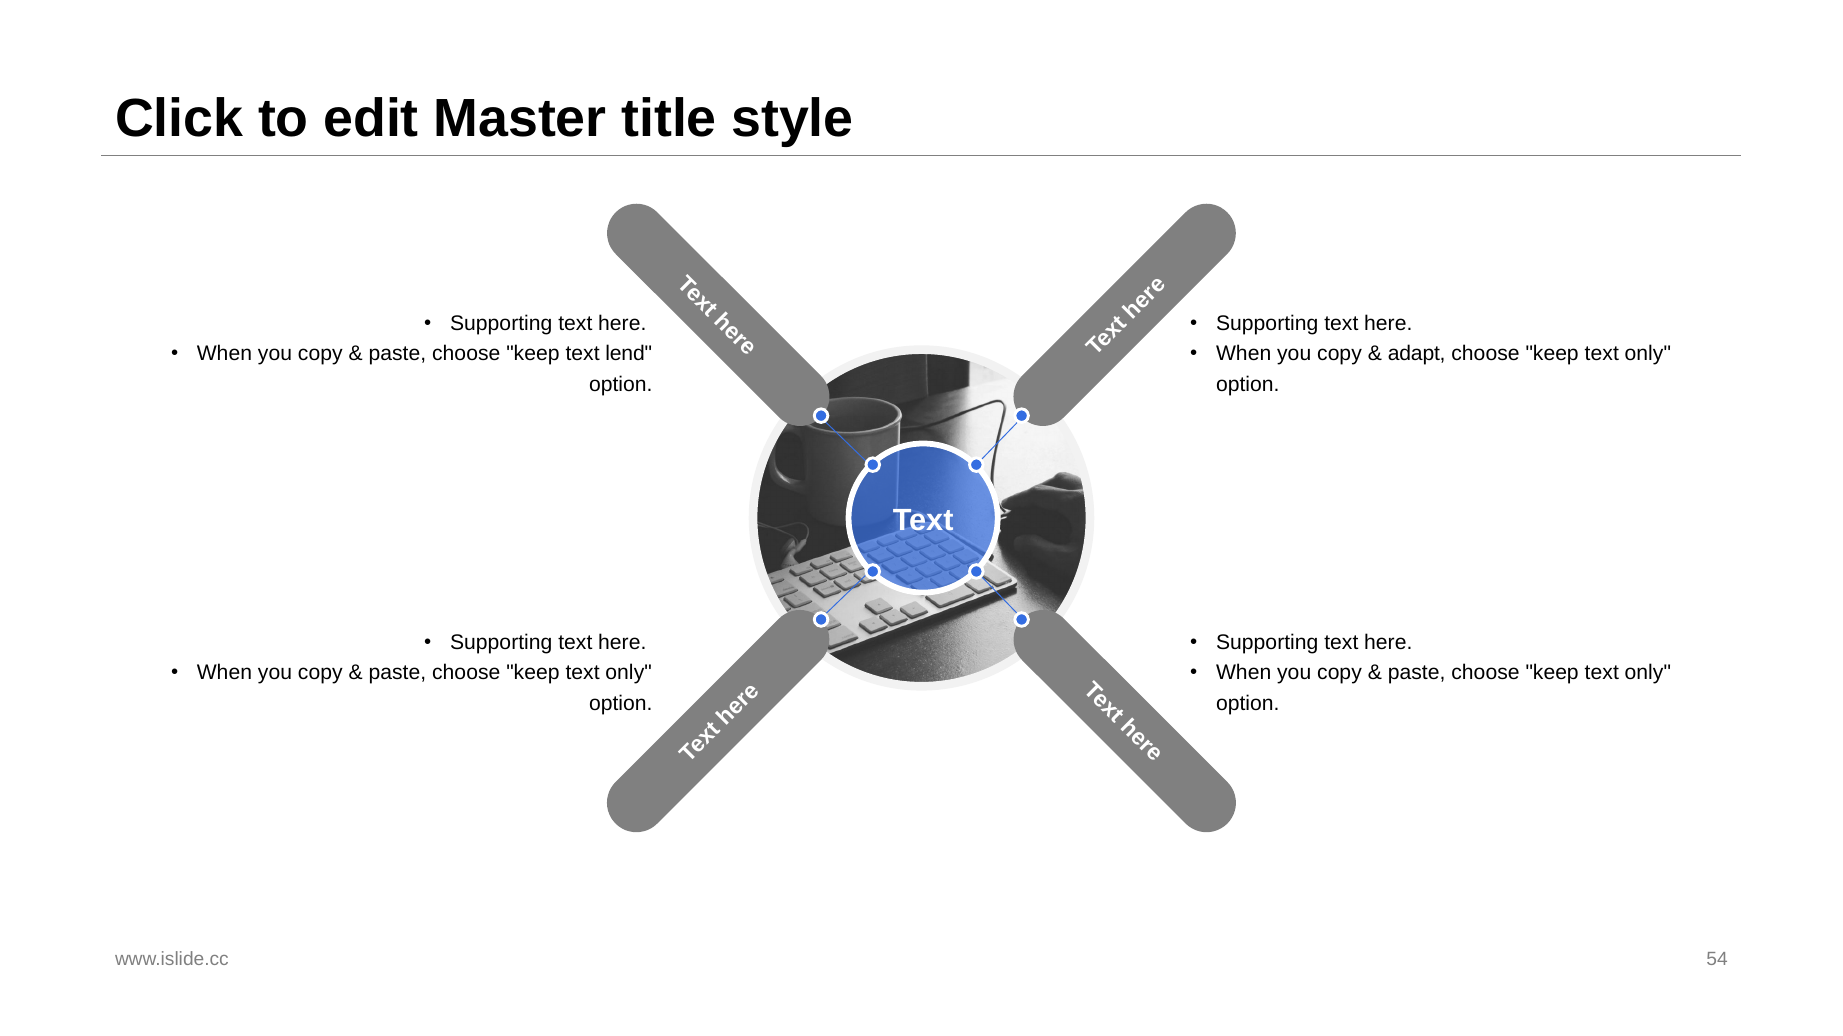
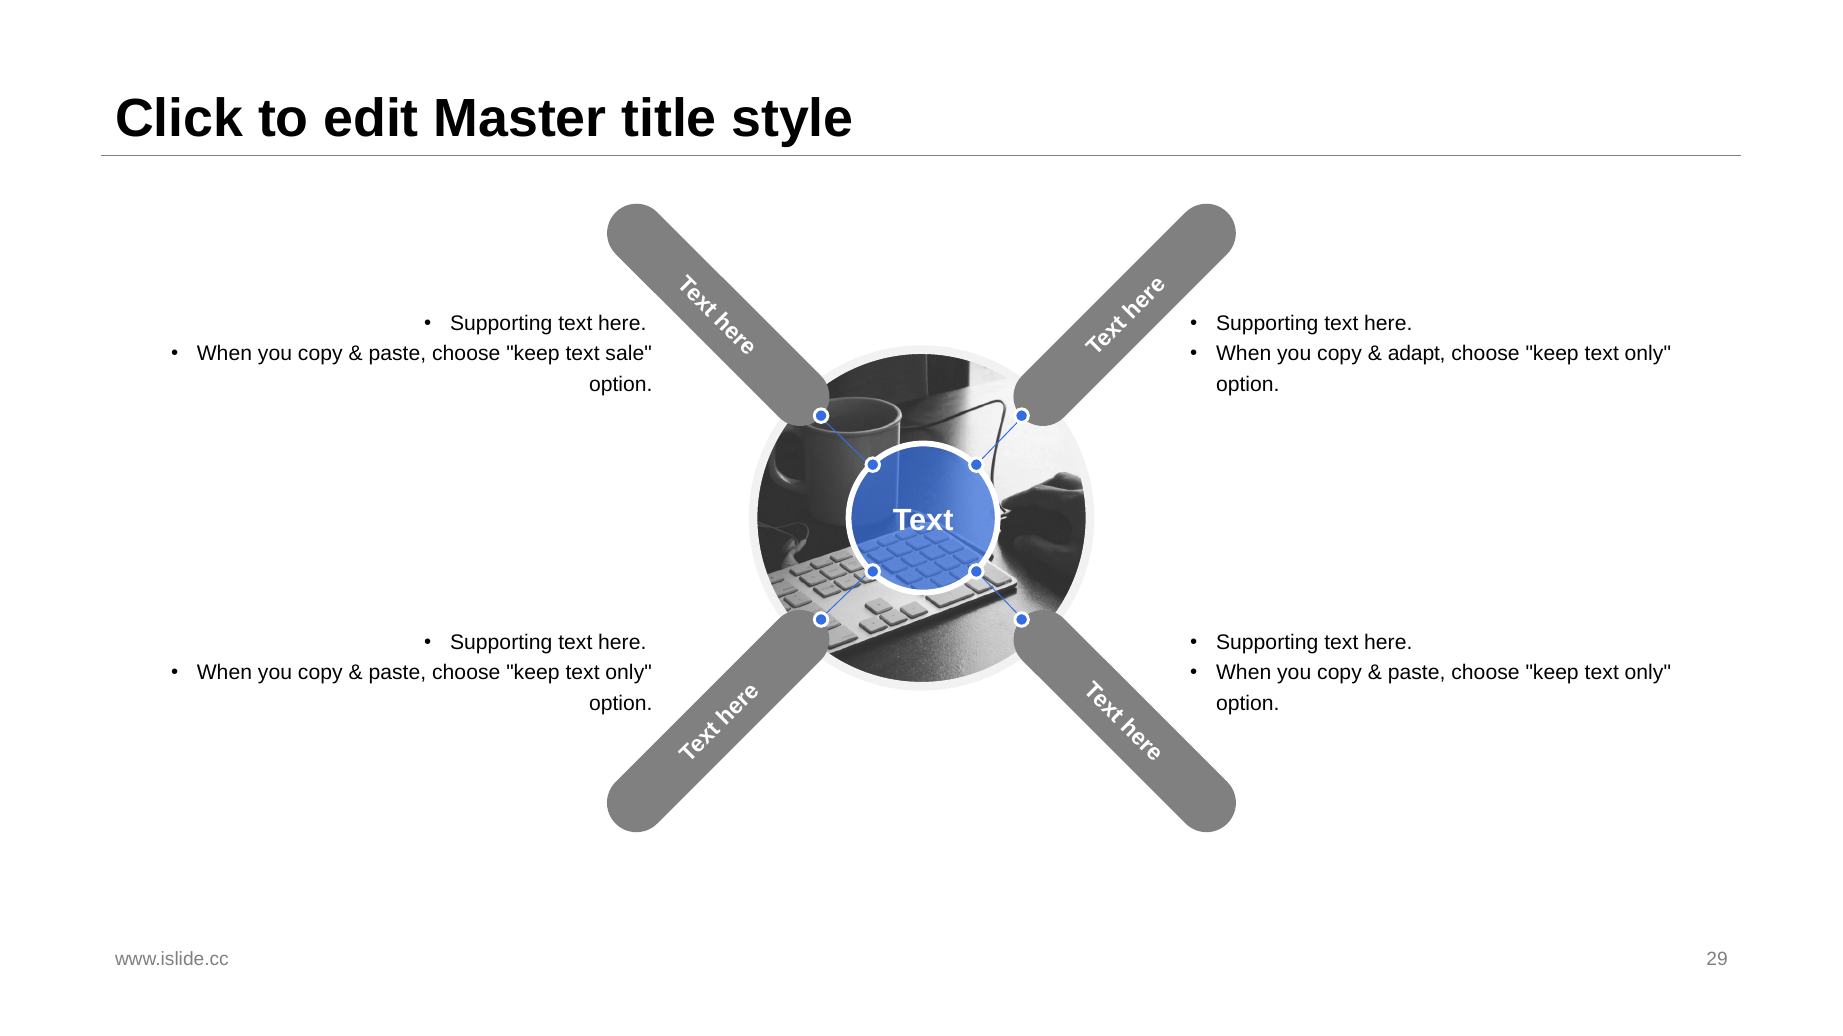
lend: lend -> sale (629, 354)
54: 54 -> 29 (1717, 960)
